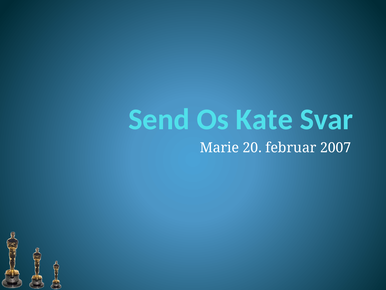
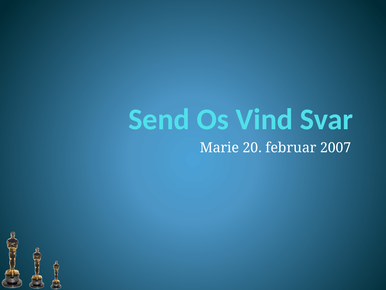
Kate: Kate -> Vind (264, 119)
